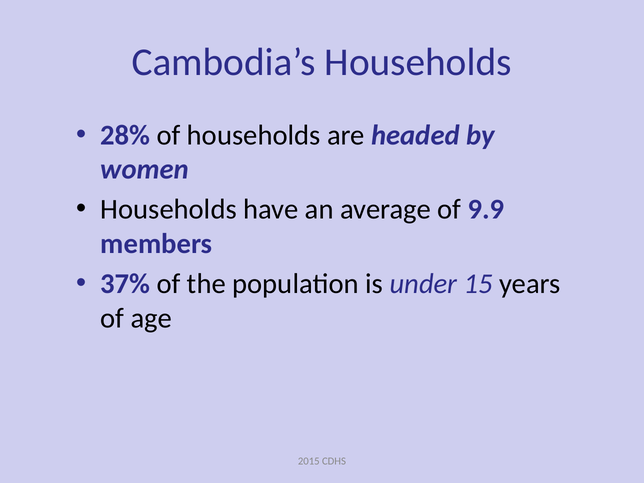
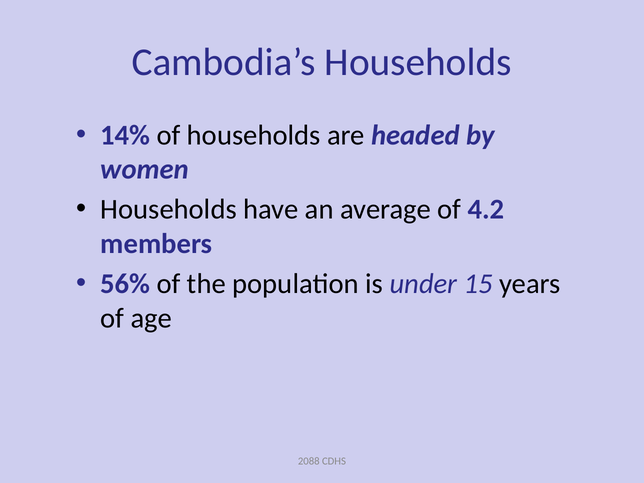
28%: 28% -> 14% (125, 135)
9.9: 9.9 -> 4.2 (486, 210)
37%: 37% -> 56% (125, 284)
2015: 2015 -> 2088 (309, 461)
